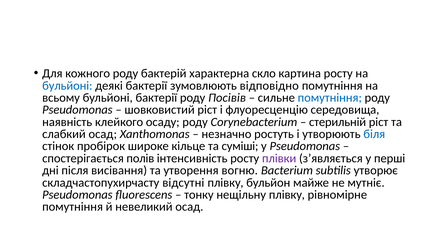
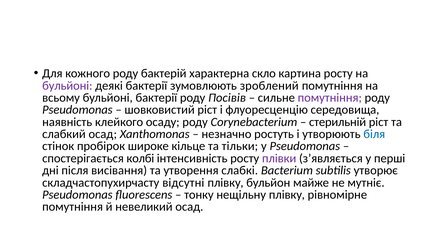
бульйоні colour: blue -> purple (67, 86)
відповідно: відповідно -> зроблений (269, 86)
помутніння colour: blue -> purple (330, 98)
суміші: суміші -> тільки (240, 147)
полів: полів -> колбі (140, 159)
вогню: вогню -> слабкі (240, 171)
